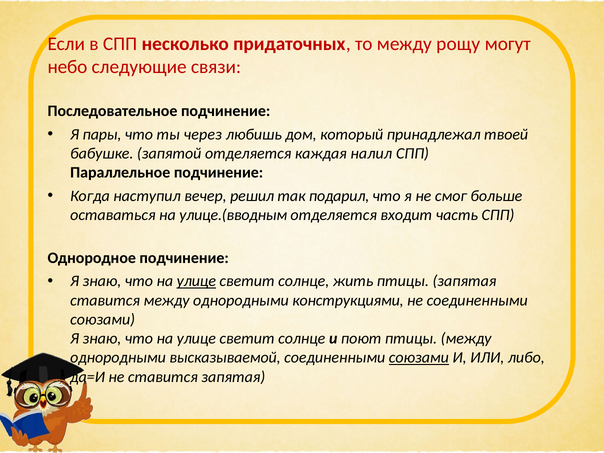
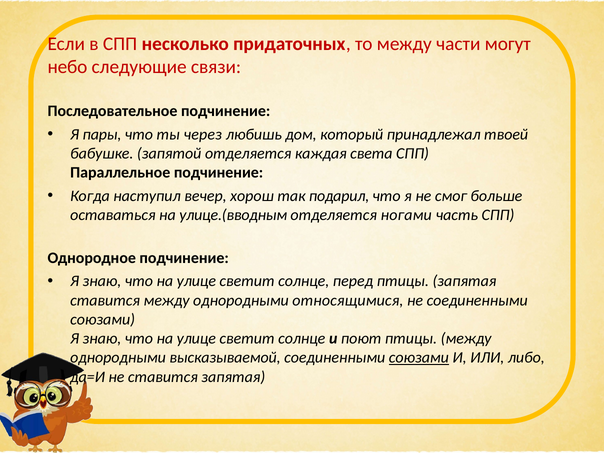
рощу: рощу -> части (458, 44)
налил: налил -> света (371, 153)
решил: решил -> хорош (252, 196)
входит: входит -> ногами (406, 215)
улице underline: present -> none (196, 281)
жить: жить -> перед (353, 281)
конструкциями: конструкциями -> относящимися (348, 300)
